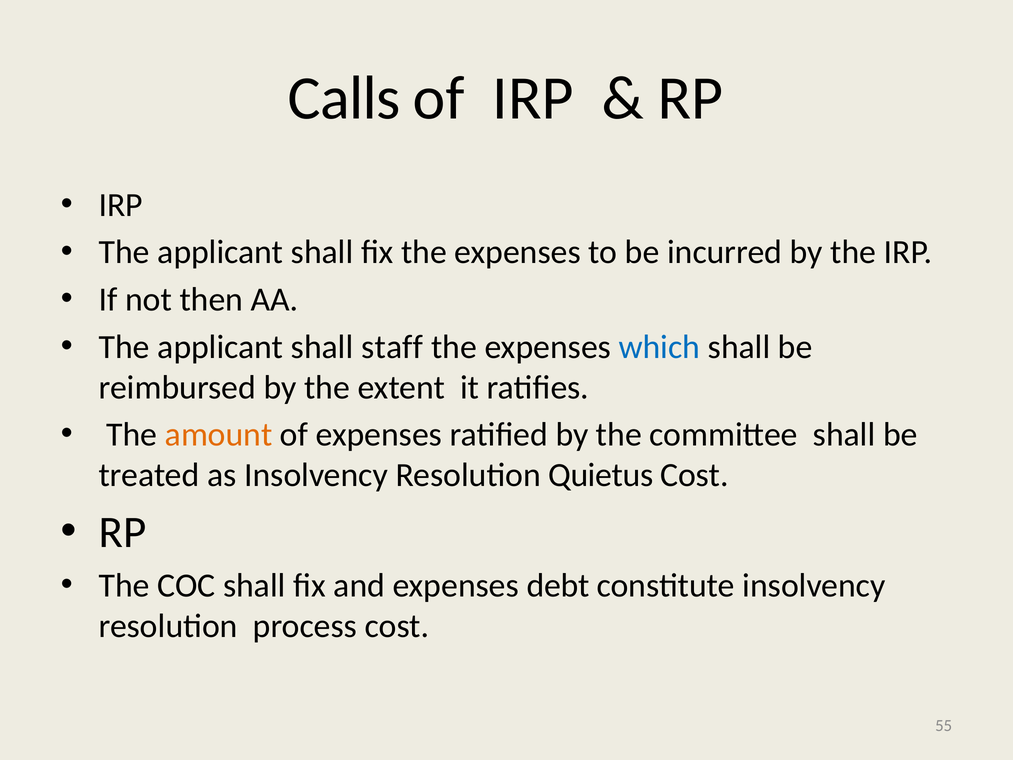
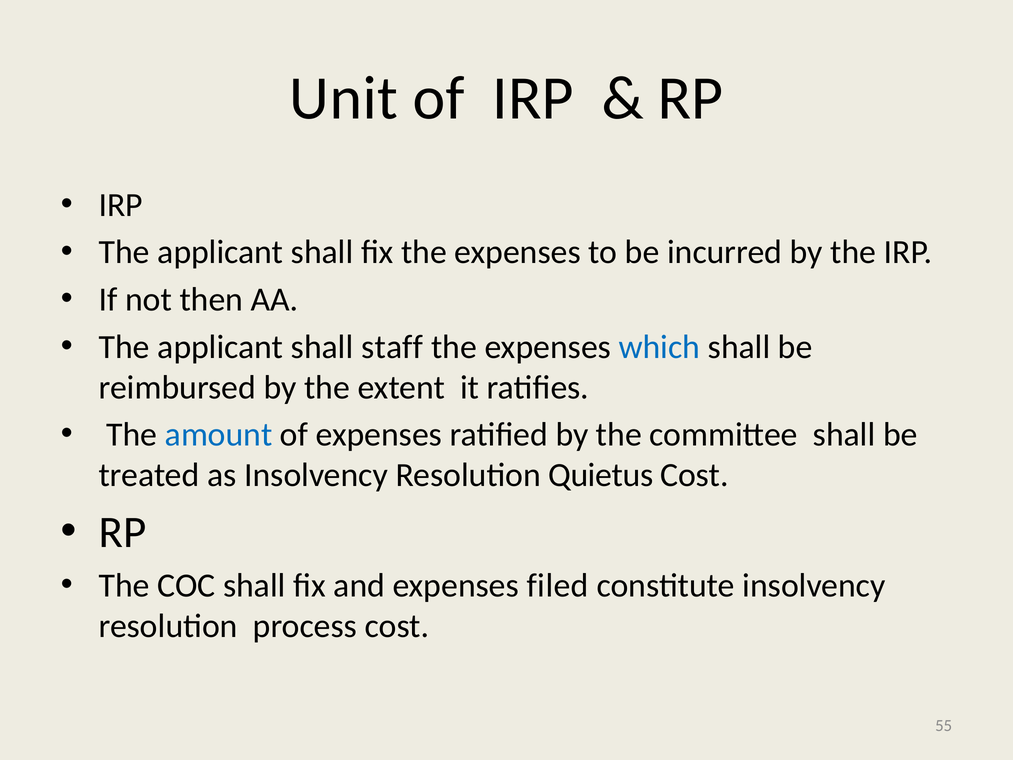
Calls: Calls -> Unit (344, 98)
amount colour: orange -> blue (219, 435)
debt: debt -> filed (558, 585)
